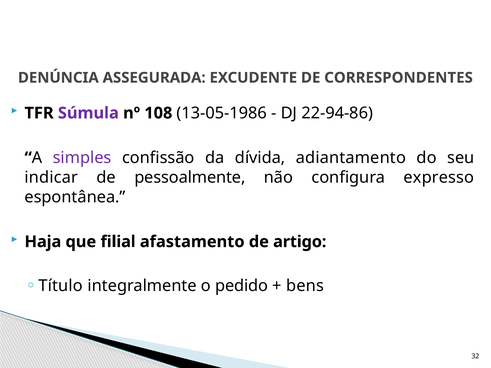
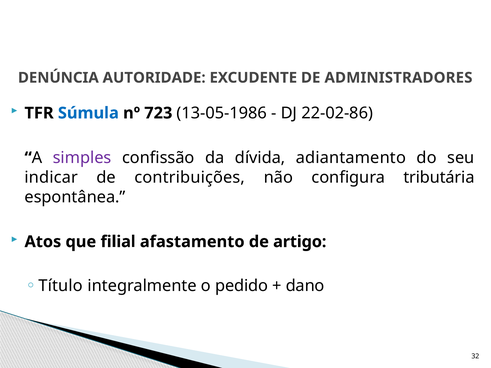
ASSEGURADA: ASSEGURADA -> AUTORIDADE (154, 78)
CORRESPONDENTES: CORRESPONDENTES -> ADMINISTRADORES (398, 78)
Súmula colour: purple -> blue (88, 113)
108: 108 -> 723 (158, 113)
22-94-86: 22-94-86 -> 22-02-86 (337, 113)
pessoalmente: pessoalmente -> contribuições (190, 178)
expresso: expresso -> tributária (439, 178)
Haja: Haja -> Atos (43, 242)
bens: bens -> dano (305, 286)
